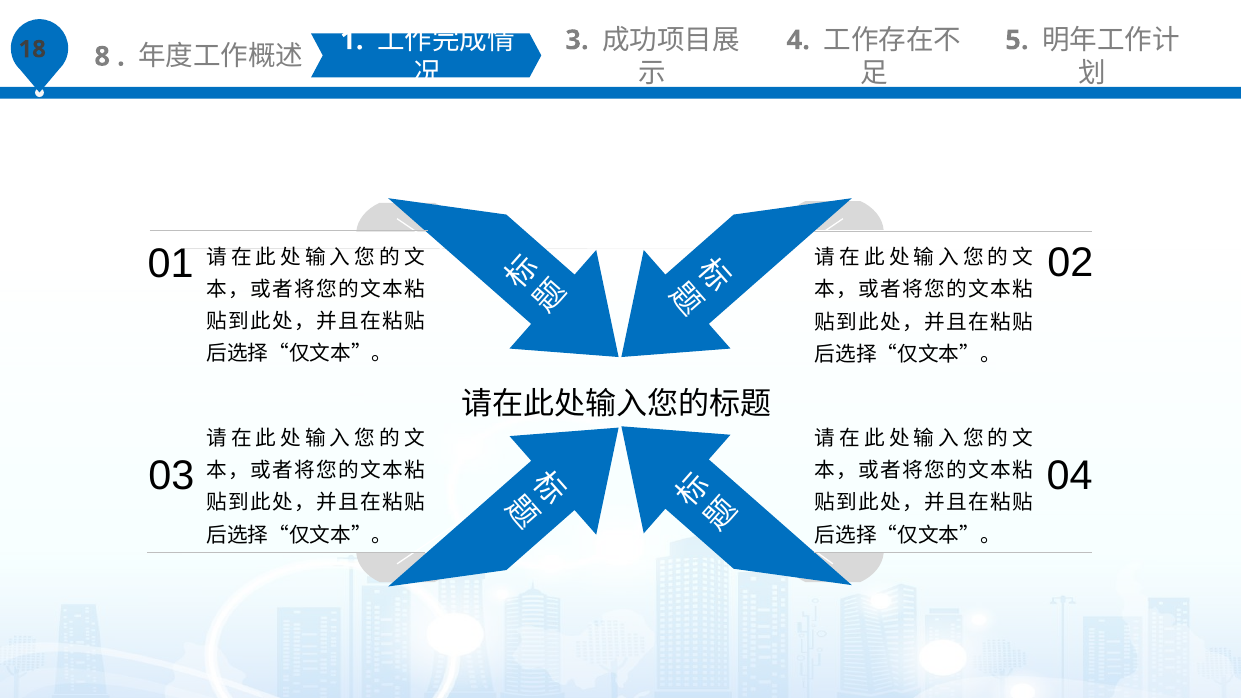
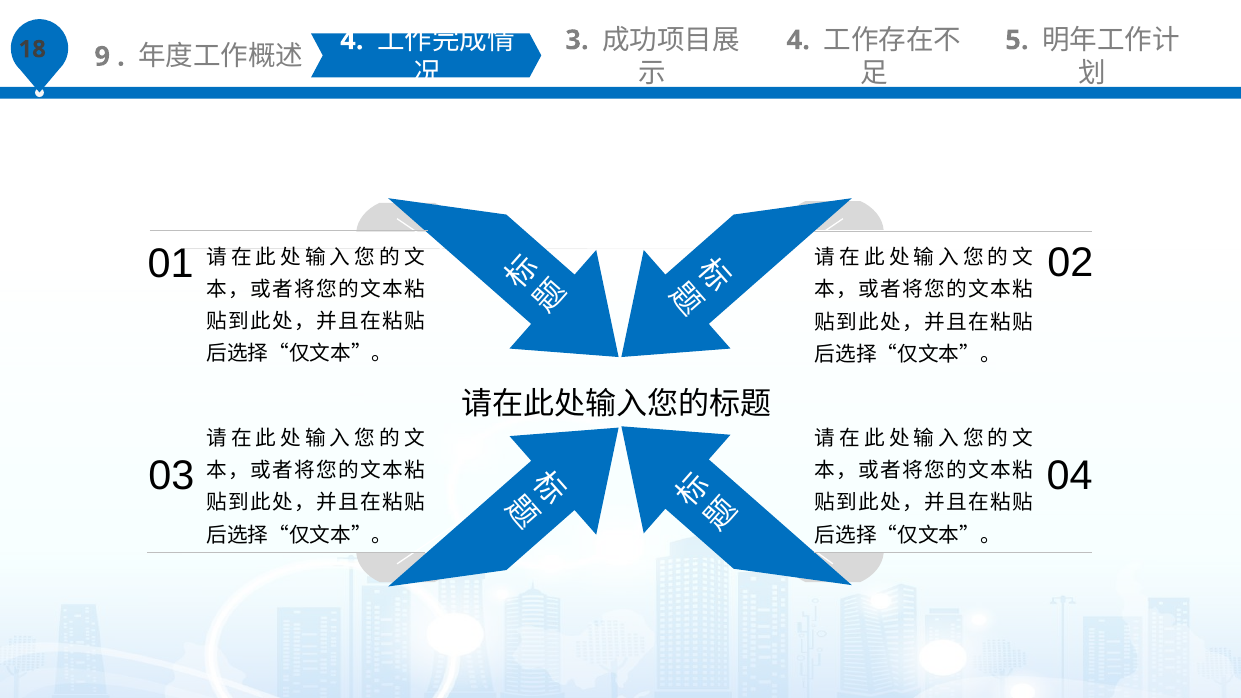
8: 8 -> 9 (102, 57)
1: 1 -> 4 (352, 40)
